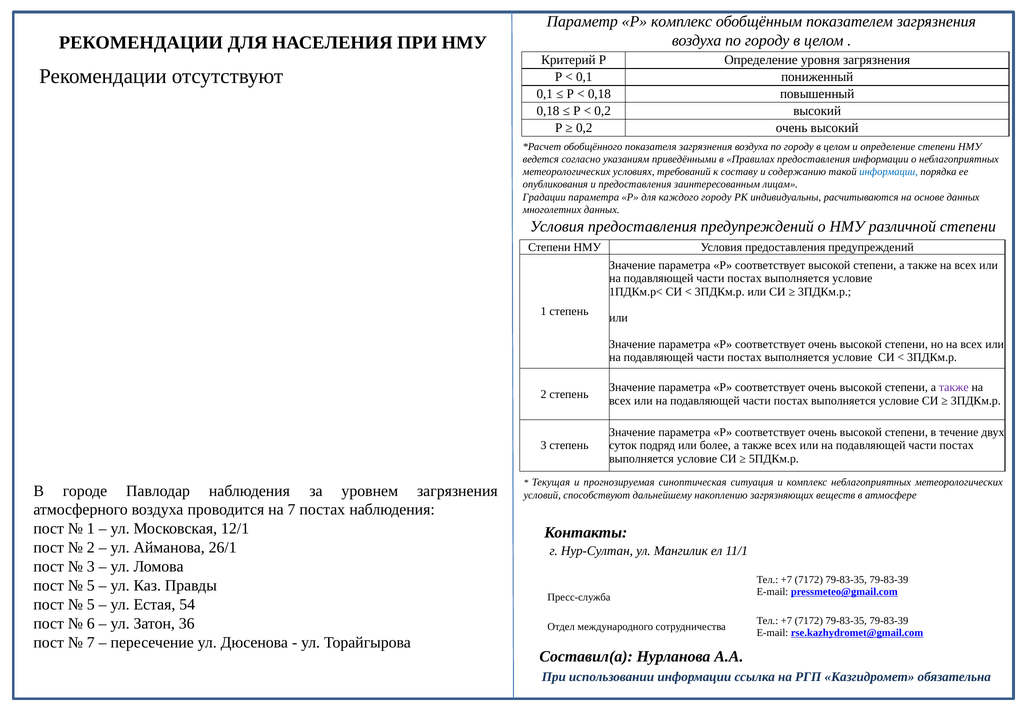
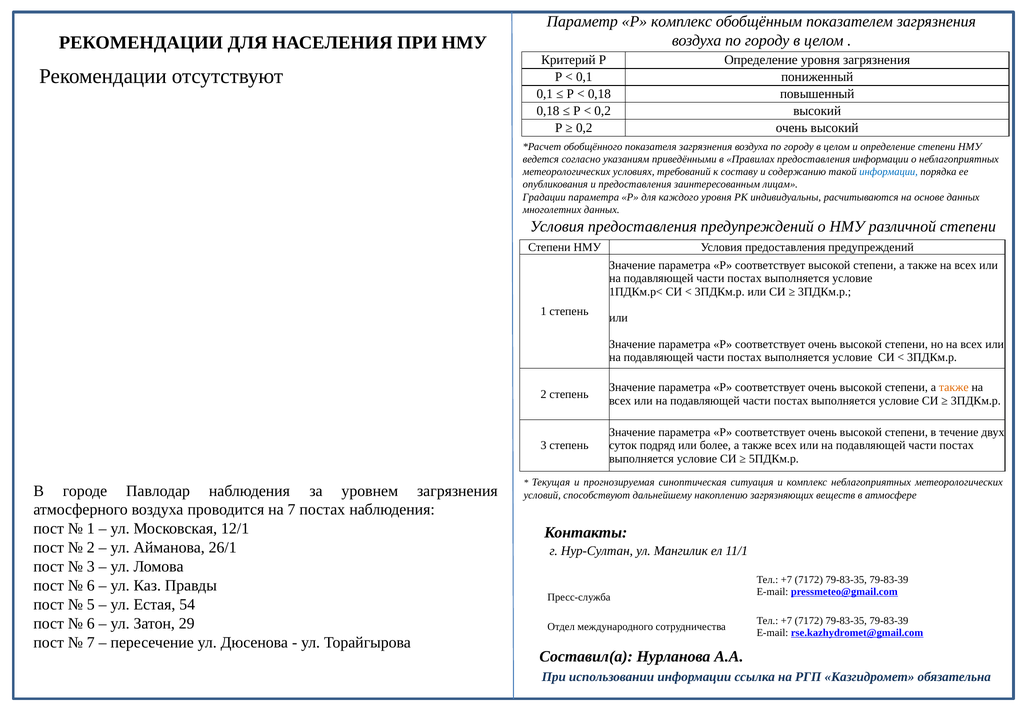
каждого городу: городу -> уровня (716, 197)
также colour: purple -> orange (954, 388)
5: 5 -> 6 (91, 586)
36: 36 -> 29 (187, 624)
